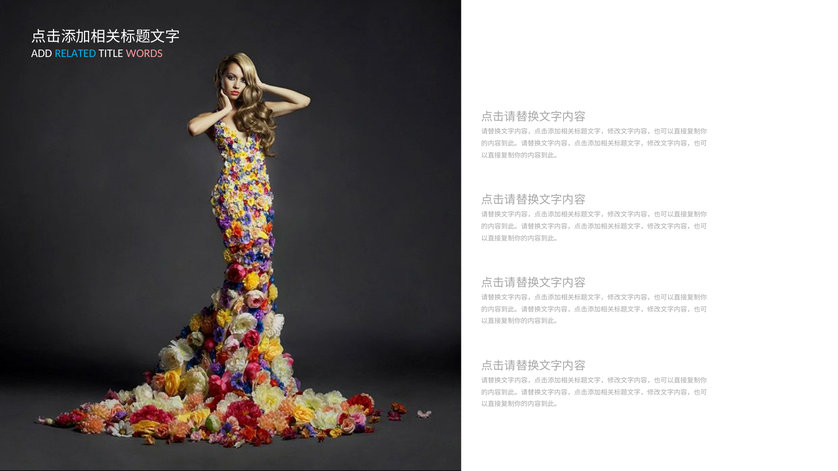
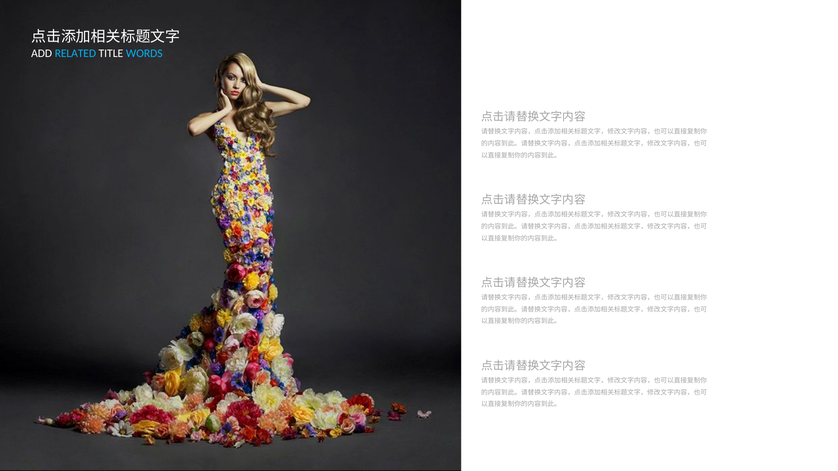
WORDS colour: pink -> light blue (144, 54)
